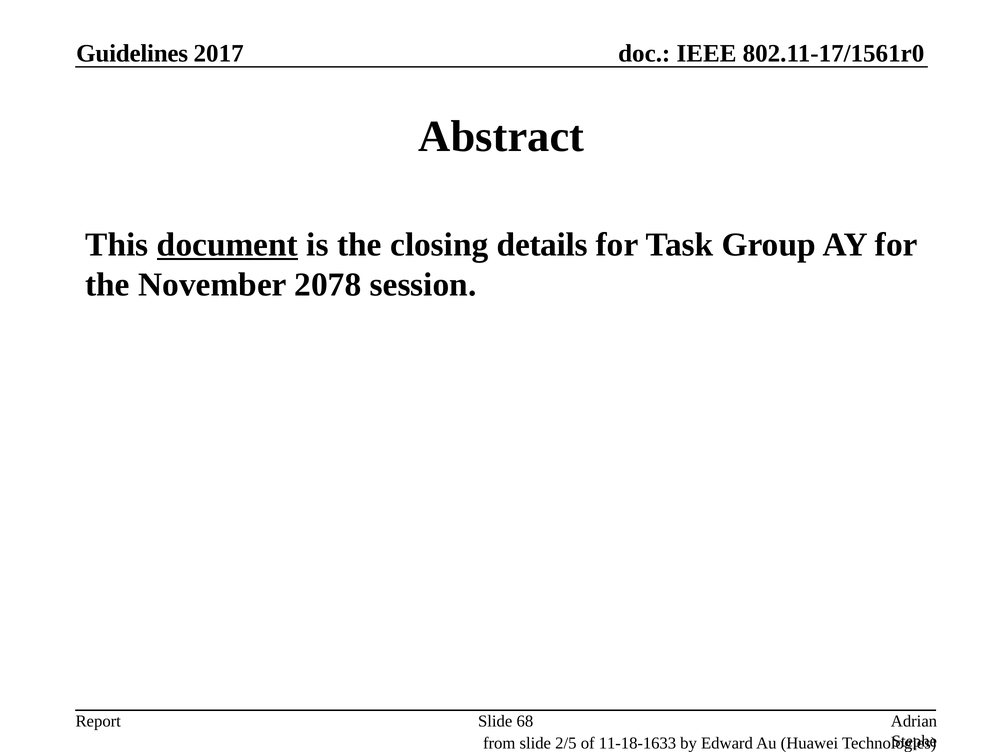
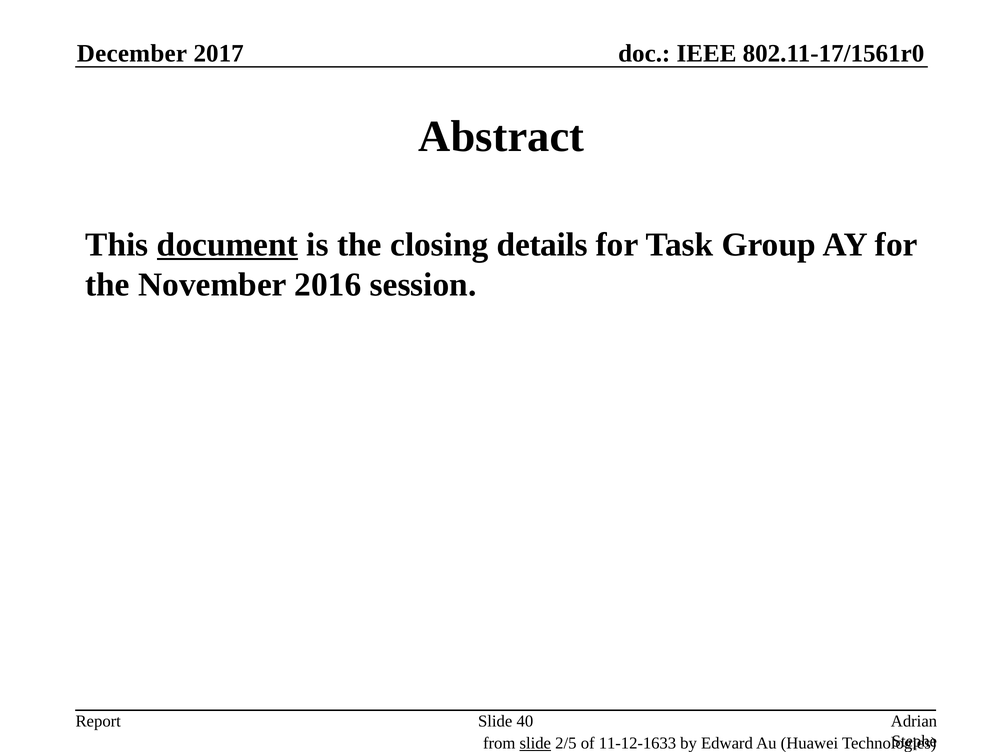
Guidelines: Guidelines -> December (132, 54)
2078: 2078 -> 2016 (328, 285)
68: 68 -> 40 (525, 721)
slide underline: none -> present (535, 743)
11-18-1633: 11-18-1633 -> 11-12-1633 (637, 743)
